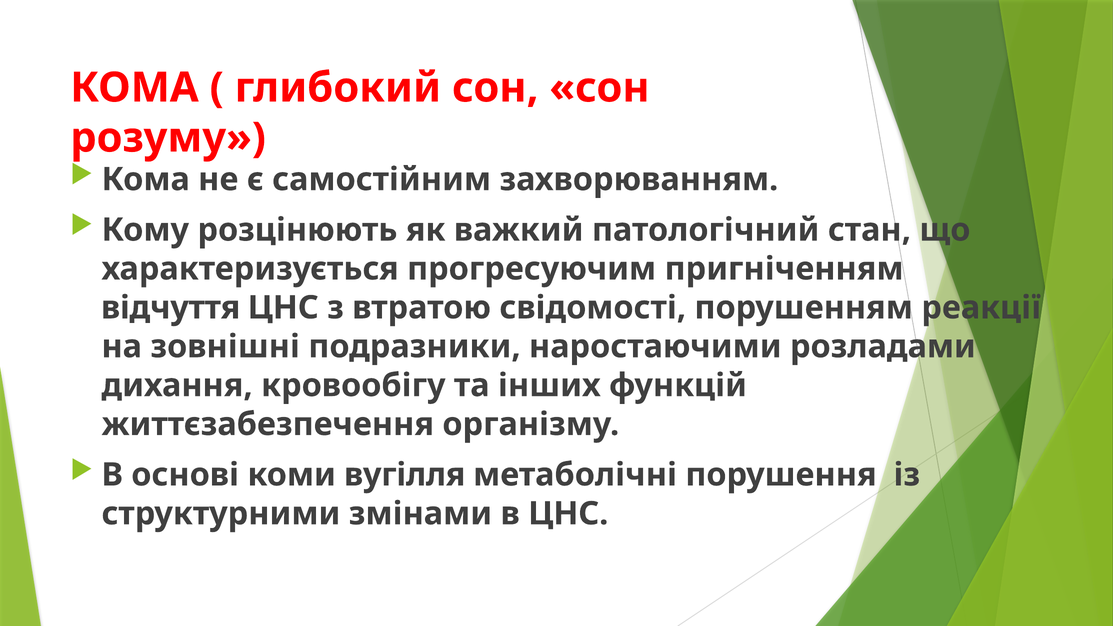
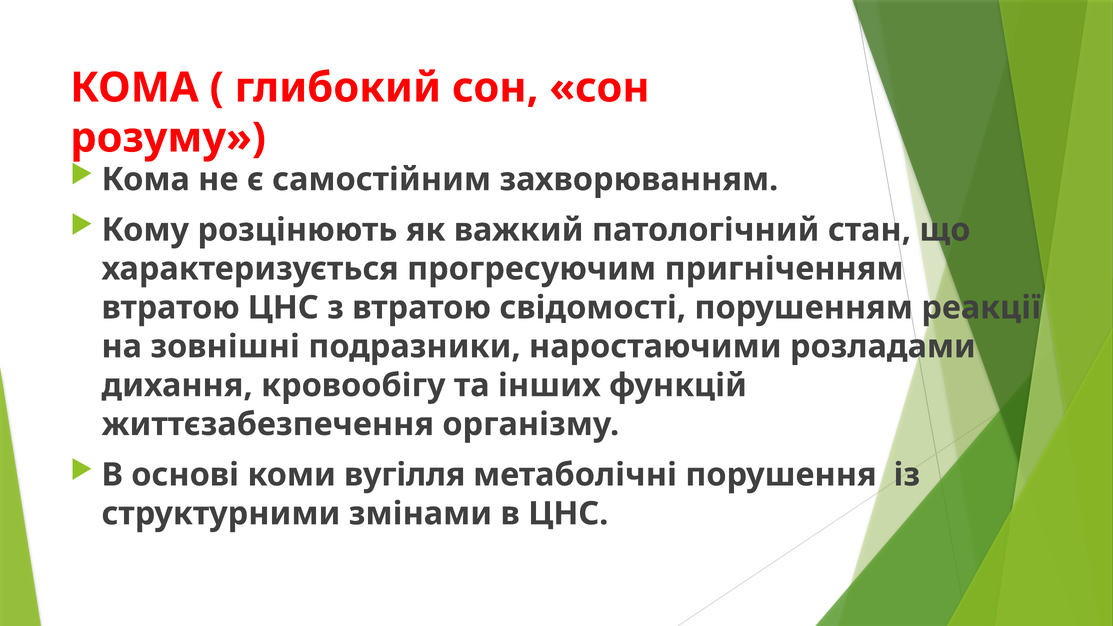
відчуття: відчуття -> втратою (171, 308)
